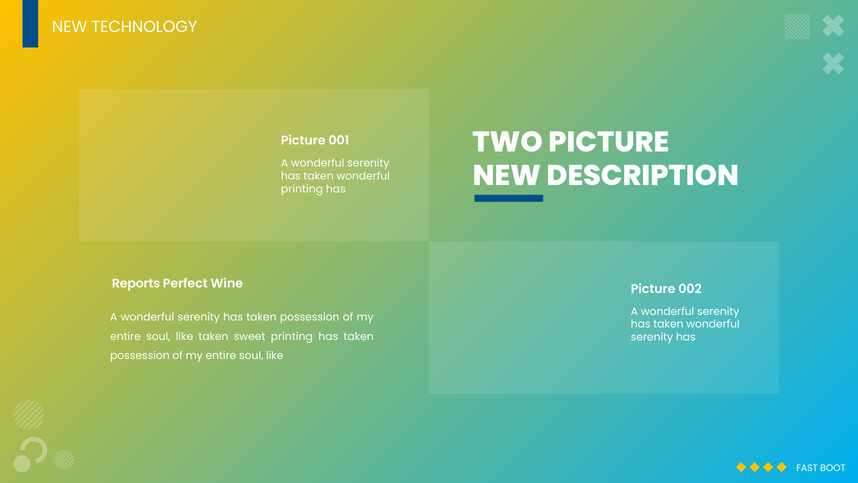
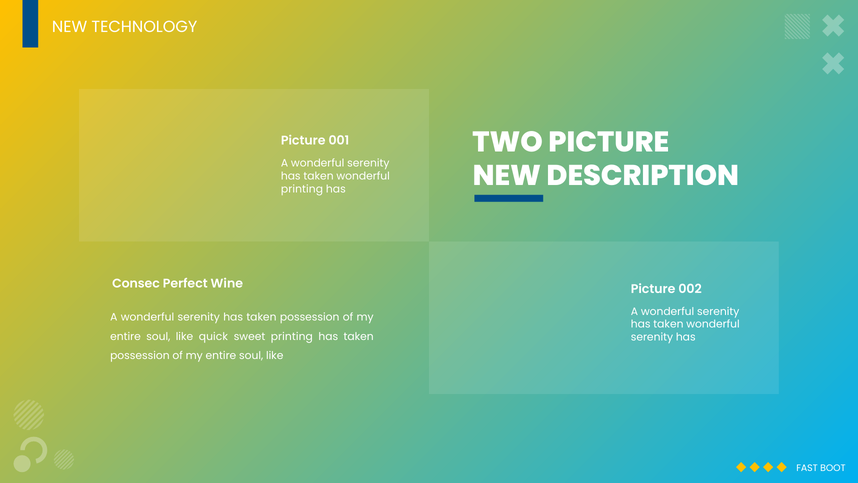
Reports: Reports -> Consec (136, 283)
like taken: taken -> quick (213, 336)
